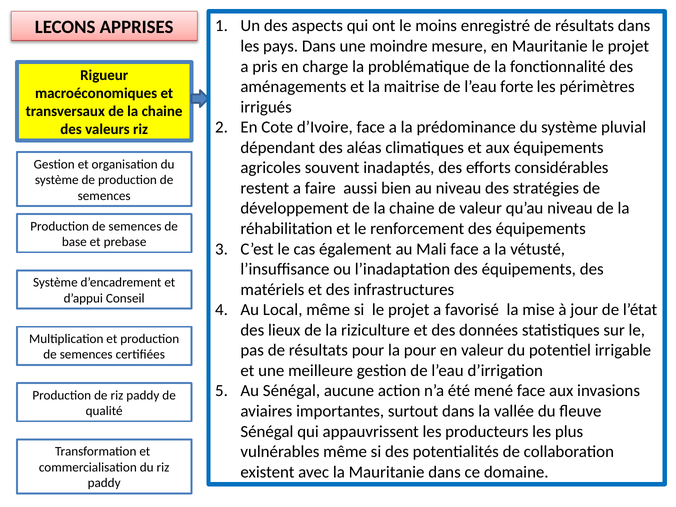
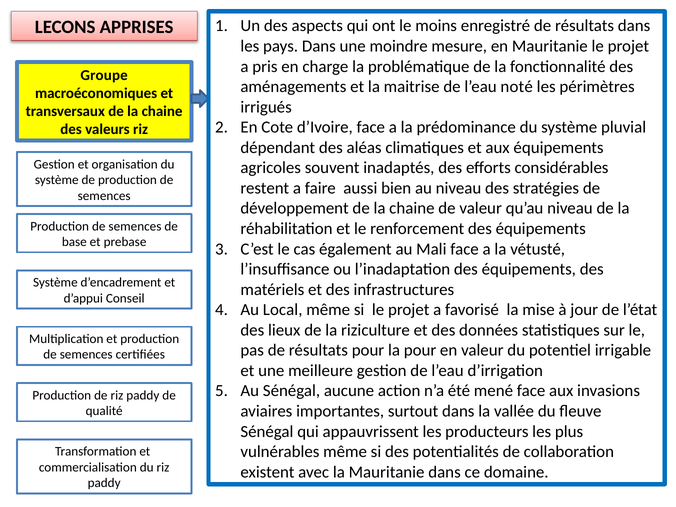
Rigueur: Rigueur -> Groupe (104, 75)
forte: forte -> noté (517, 87)
